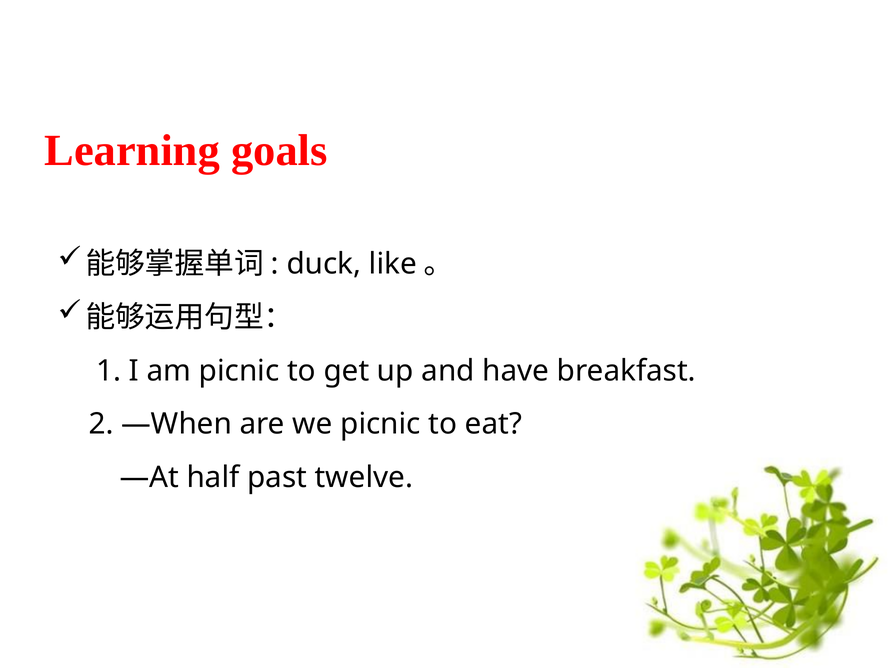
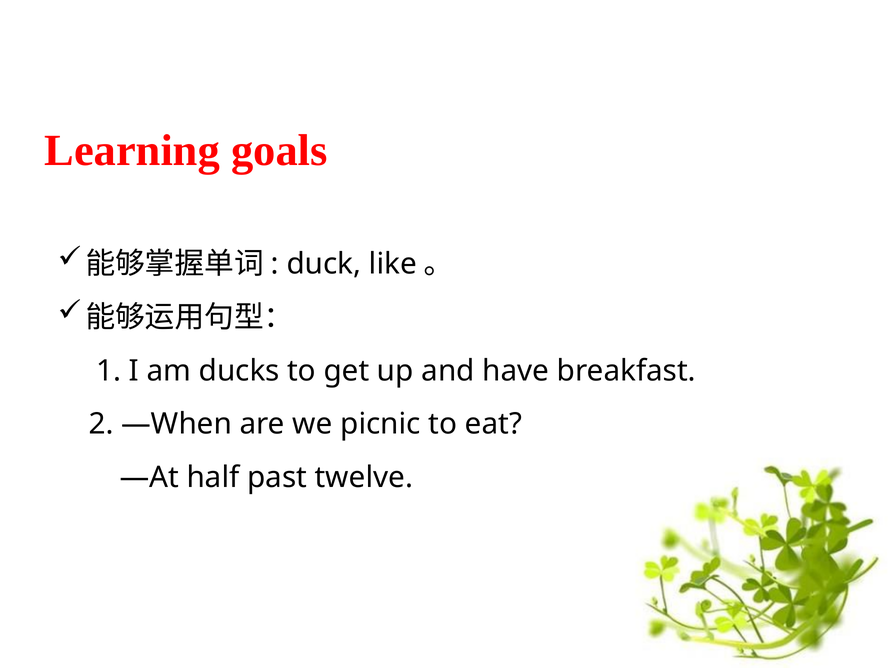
am picnic: picnic -> ducks (239, 371)
